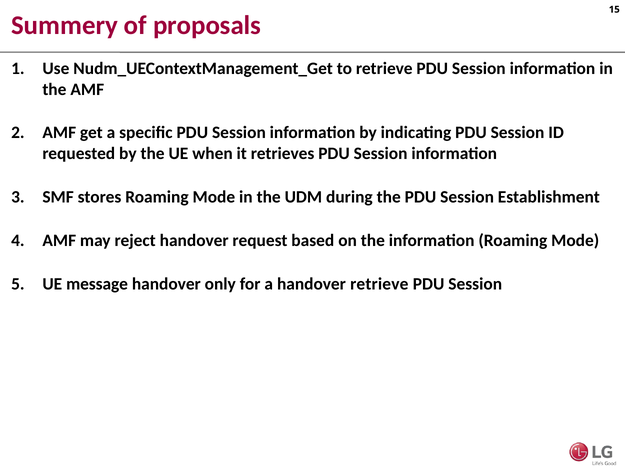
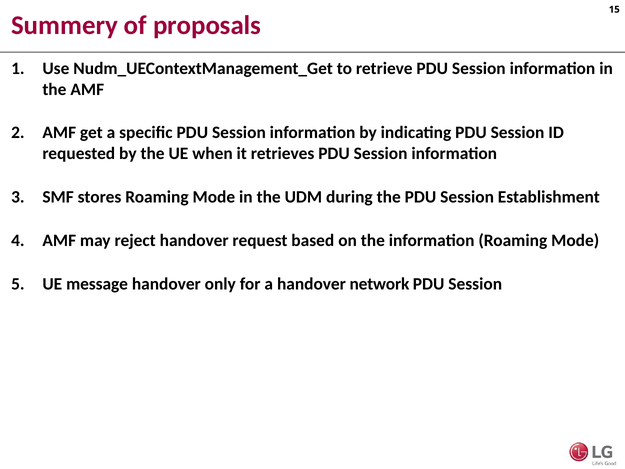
handover retrieve: retrieve -> network (379, 284)
